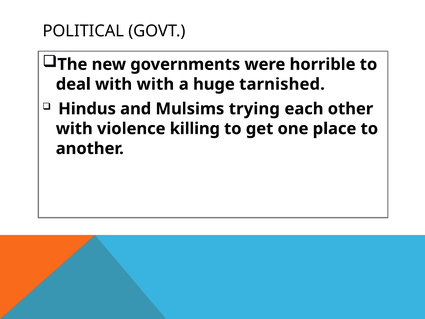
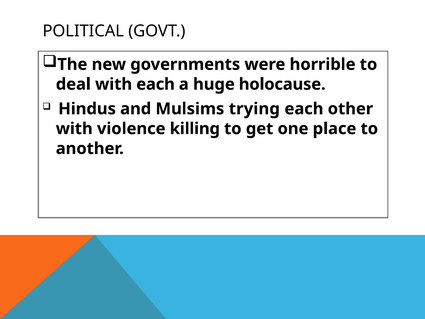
with with: with -> each (156, 84)
tarnished: tarnished -> holocause (282, 84)
